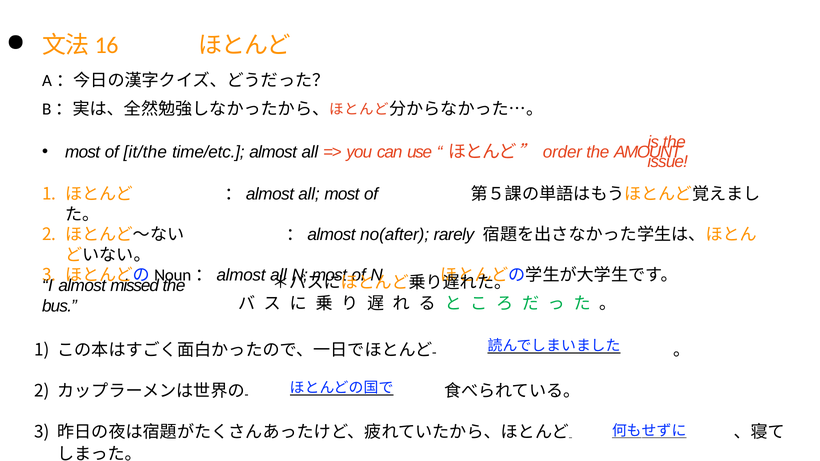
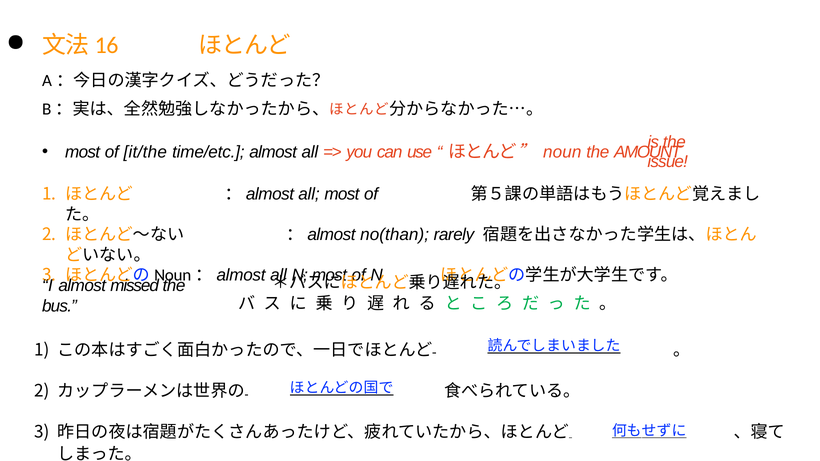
order: order -> noun (562, 152)
no(after: no(after -> no(than (395, 235)
